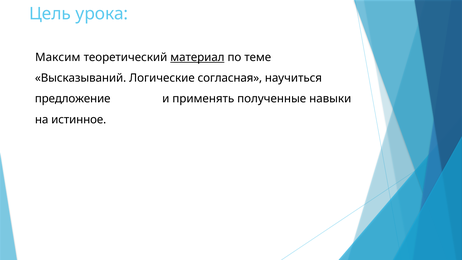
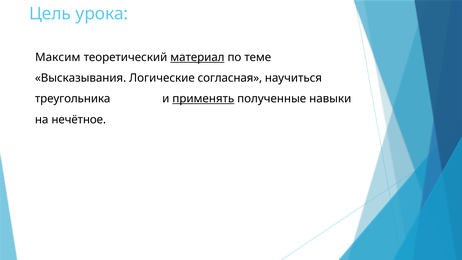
Высказываний: Высказываний -> Высказывания (81, 78)
предложение: предложение -> треугольника (73, 99)
применять underline: none -> present (203, 99)
истинное: истинное -> нечётное (79, 120)
